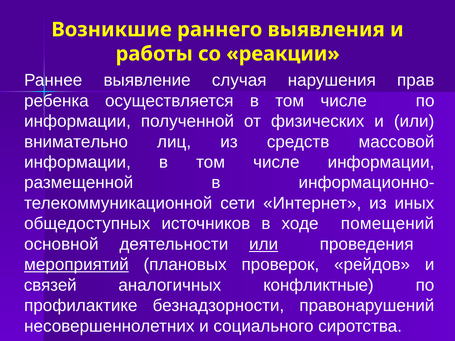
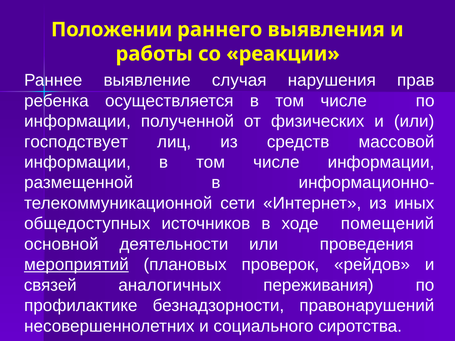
Возникшие: Возникшие -> Положении (112, 30)
внимательно: внимательно -> господствует (76, 142)
или underline: present -> none (264, 244)
конфликтные: конфликтные -> переживания (318, 285)
